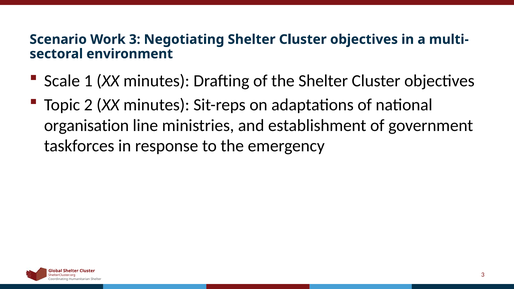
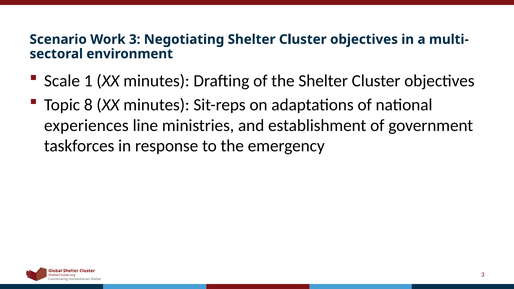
2: 2 -> 8 (88, 105)
organisation: organisation -> experiences (86, 125)
